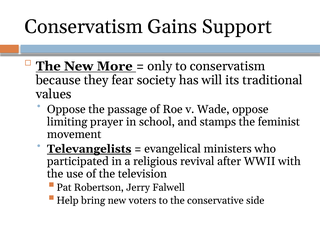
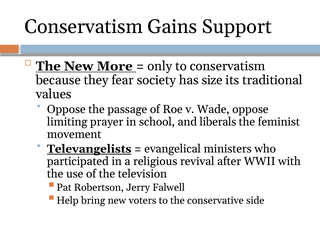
will: will -> size (212, 80)
stamps: stamps -> liberals (218, 122)
